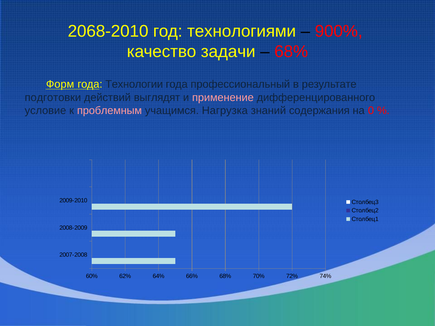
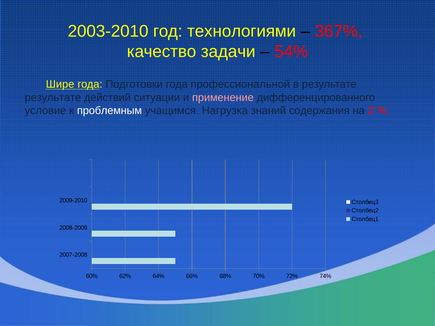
2068-2010: 2068-2010 -> 2003-2010 (108, 31)
900%: 900% -> 367% (339, 31)
68%: 68% -> 54% (291, 52)
Форм: Форм -> Шире (60, 84)
Технологии: Технологии -> Подготовки (134, 84)
профессиональный: профессиональный -> профессиональной (240, 84)
подготовки: подготовки -> результате (53, 97)
выглядят: выглядят -> ситуации (157, 97)
проблемным colour: pink -> white (110, 111)
0: 0 -> 2 (371, 111)
